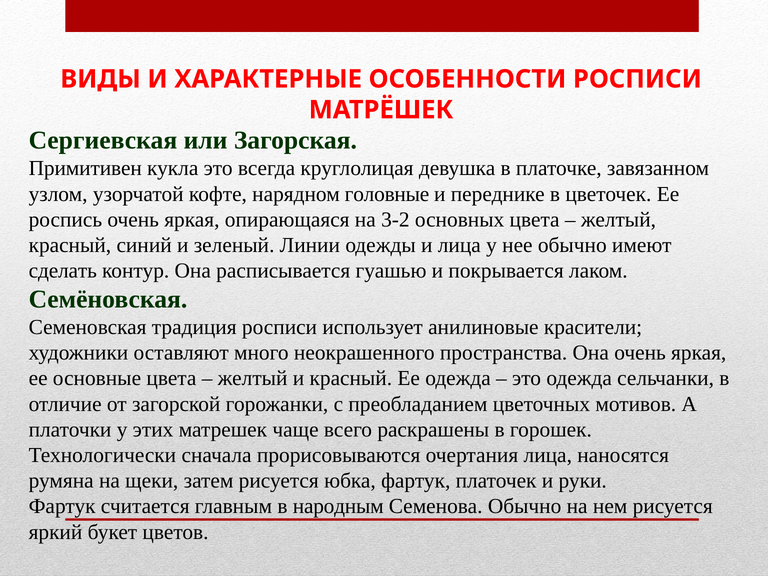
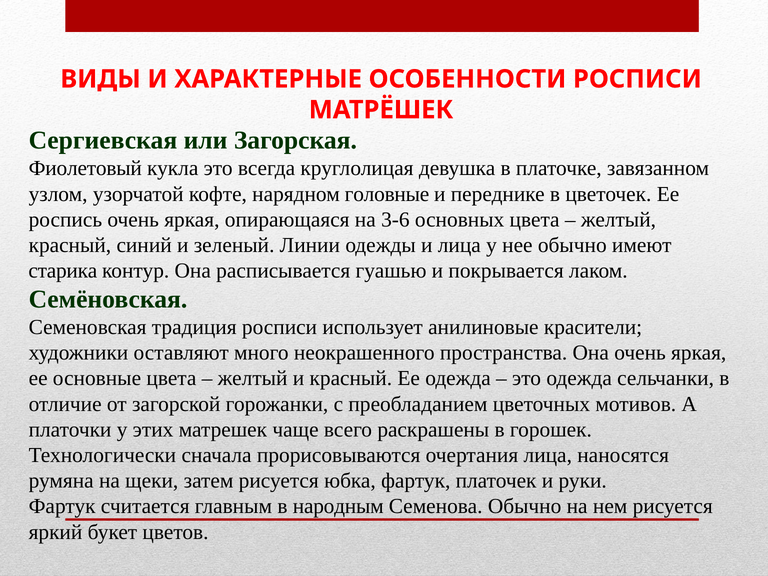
Примитивен: Примитивен -> Фиолетовый (85, 168)
3-2: 3-2 -> 3-6 (395, 220)
сделать: сделать -> старика (63, 271)
